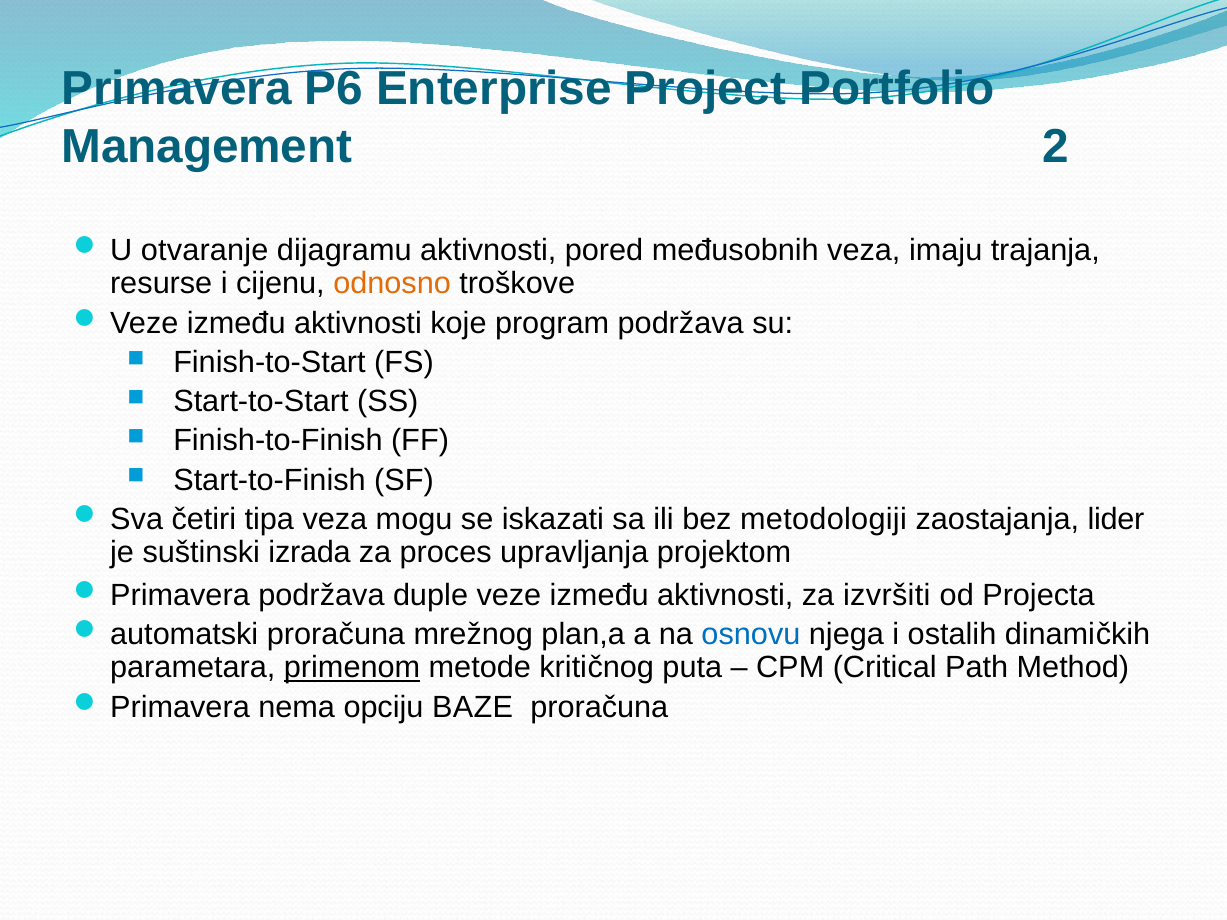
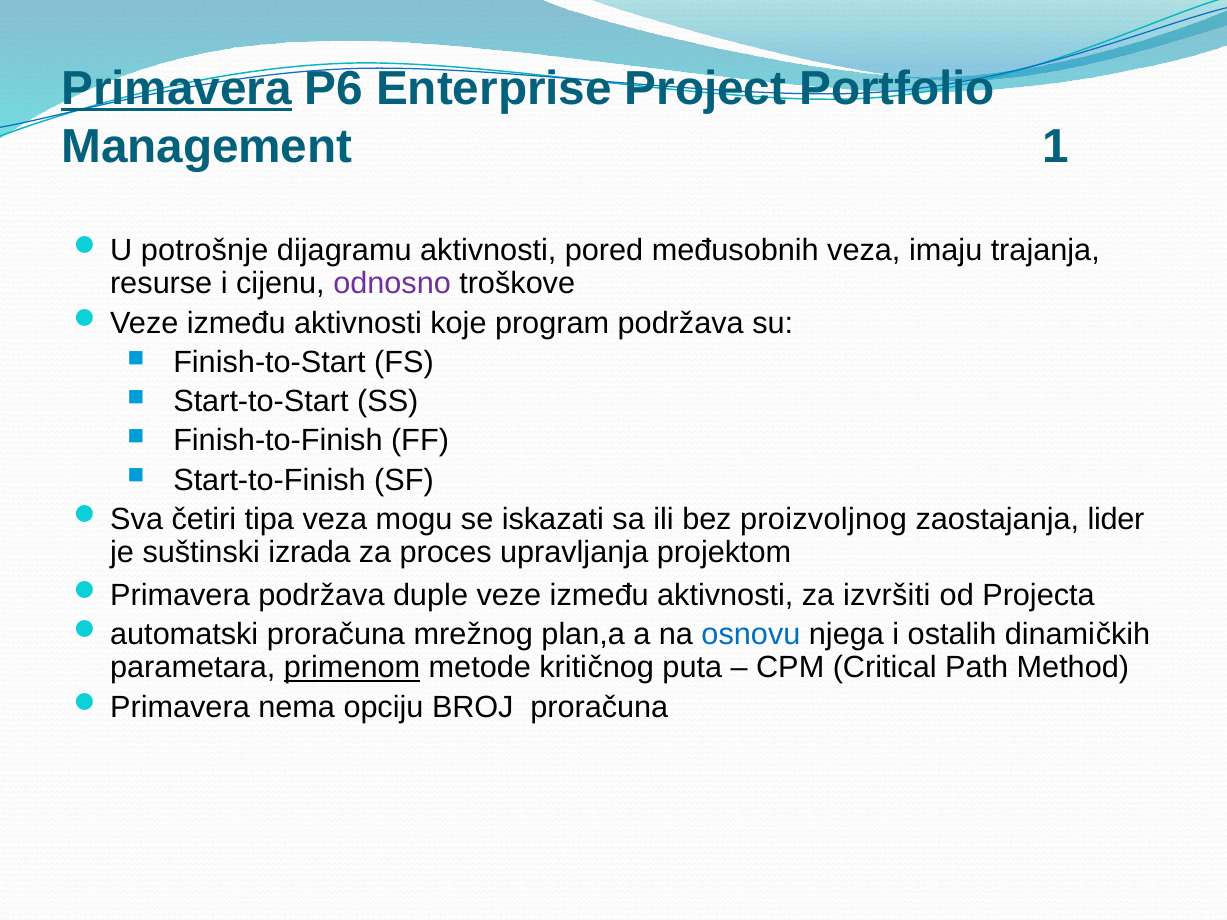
Primavera underline: none -> present (177, 89)
2: 2 -> 1 (1056, 147)
otvaranje: otvaranje -> potrošnje (205, 251)
odnosno colour: orange -> purple (392, 284)
metodologiji: metodologiji -> proizvoljnog (823, 519)
BAZE: BAZE -> BROJ (473, 707)
